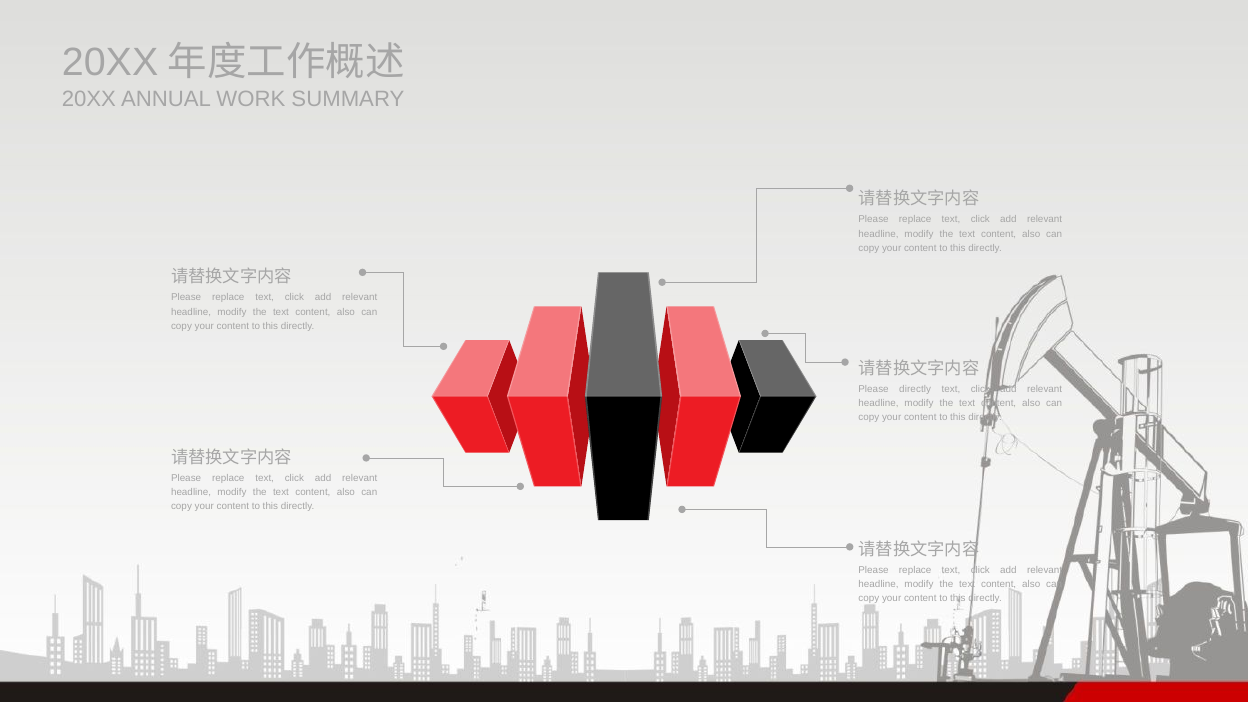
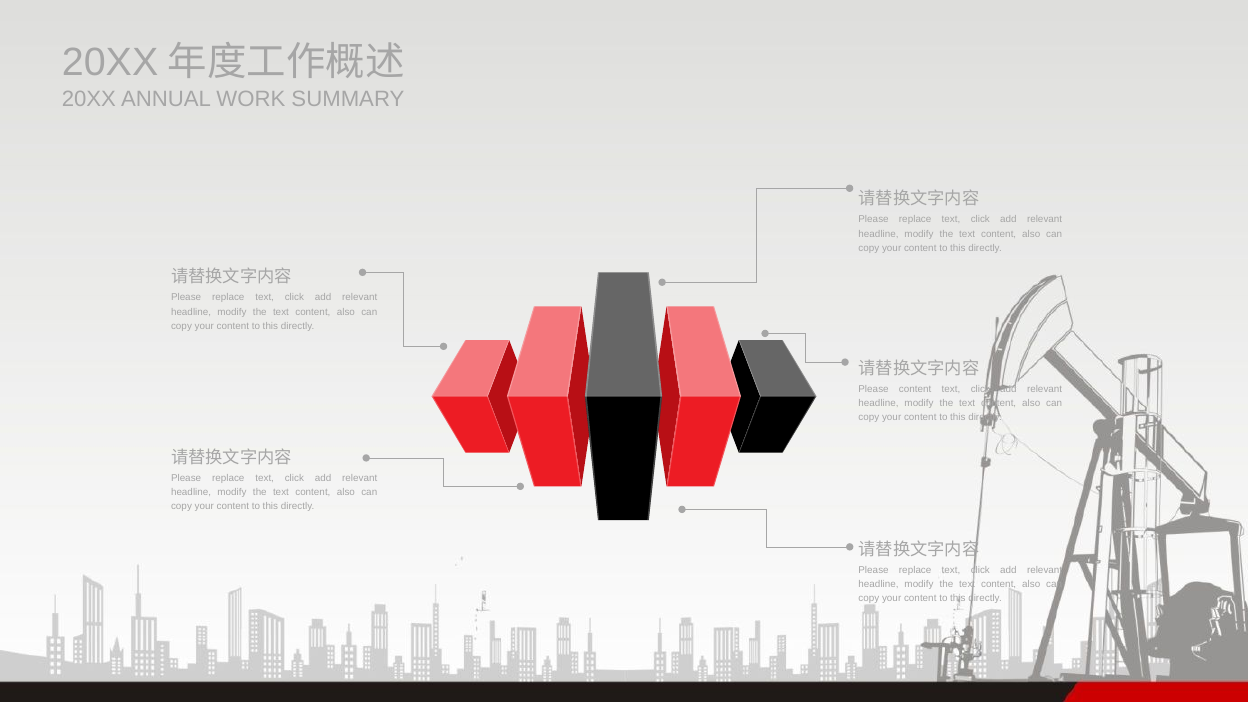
Please directly: directly -> content (915, 389)
